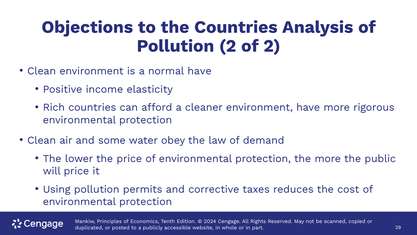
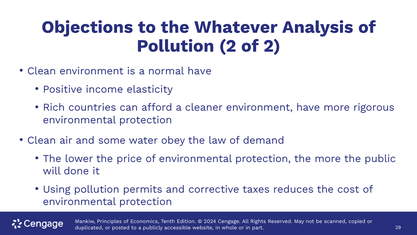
the Countries: Countries -> Whatever (236, 27)
will price: price -> done (76, 171)
